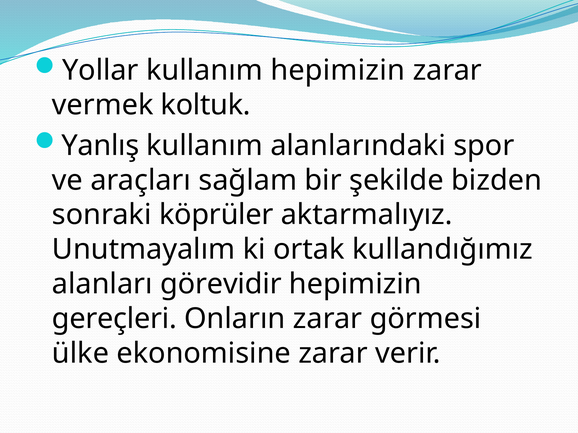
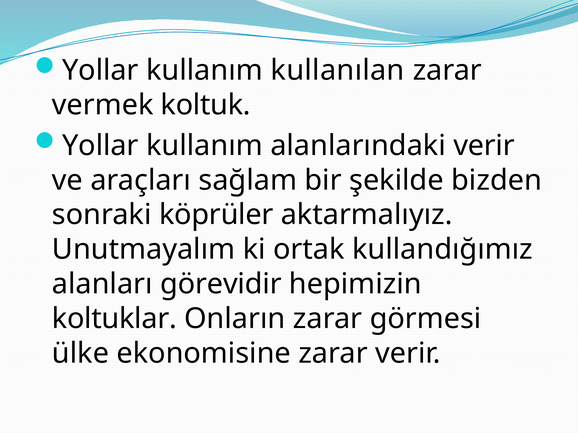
kullanım hepimizin: hepimizin -> kullanılan (338, 71)
Yanlış: Yanlış -> Yollar (100, 146)
alanlarındaki spor: spor -> verir (484, 146)
gereçleri: gereçleri -> koltuklar (114, 319)
